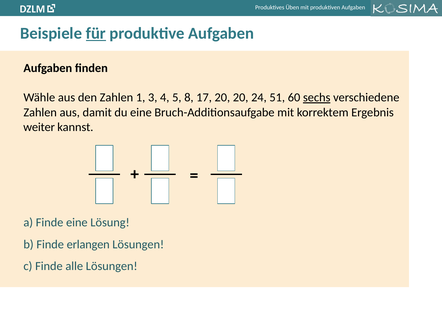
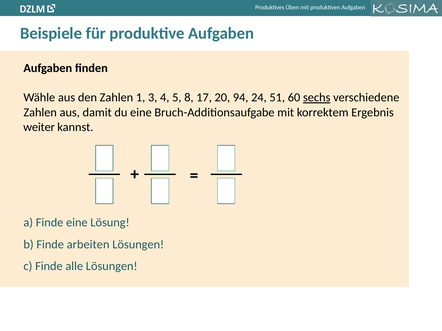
für underline: present -> none (96, 33)
20 20: 20 -> 94 (241, 98)
erlangen: erlangen -> arbeiten (88, 245)
